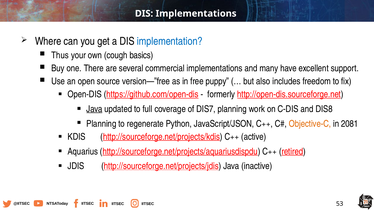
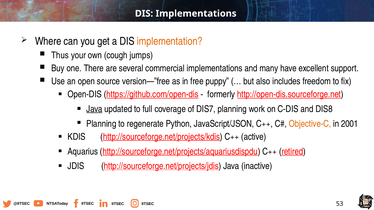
implementation colour: blue -> orange (170, 41)
basics: basics -> jumps (141, 55)
2081: 2081 -> 2001 (350, 124)
